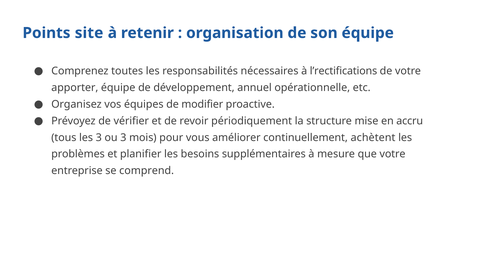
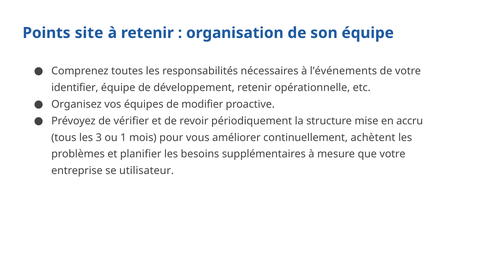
l’rectifications: l’rectifications -> l’événements (343, 71)
apporter: apporter -> identifier (75, 88)
développement annuel: annuel -> retenir (254, 88)
ou 3: 3 -> 1 (123, 137)
comprend: comprend -> utilisateur (147, 171)
